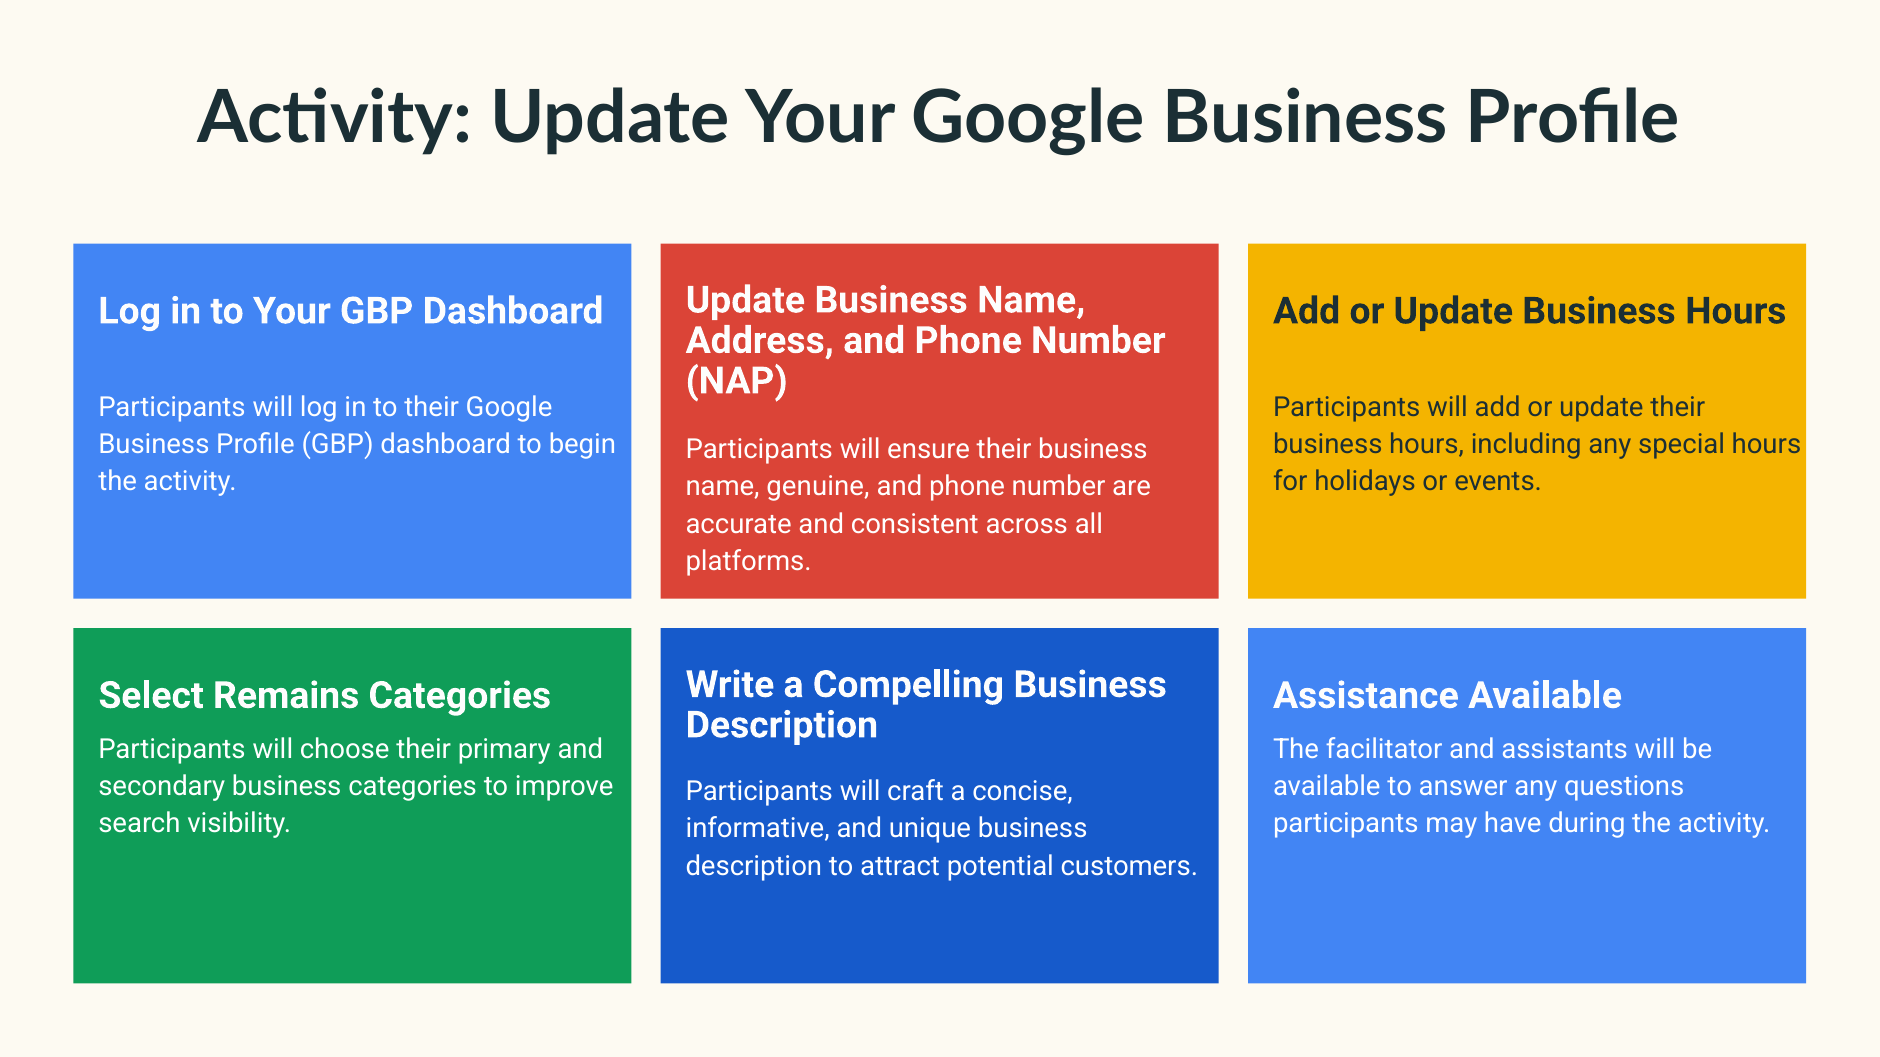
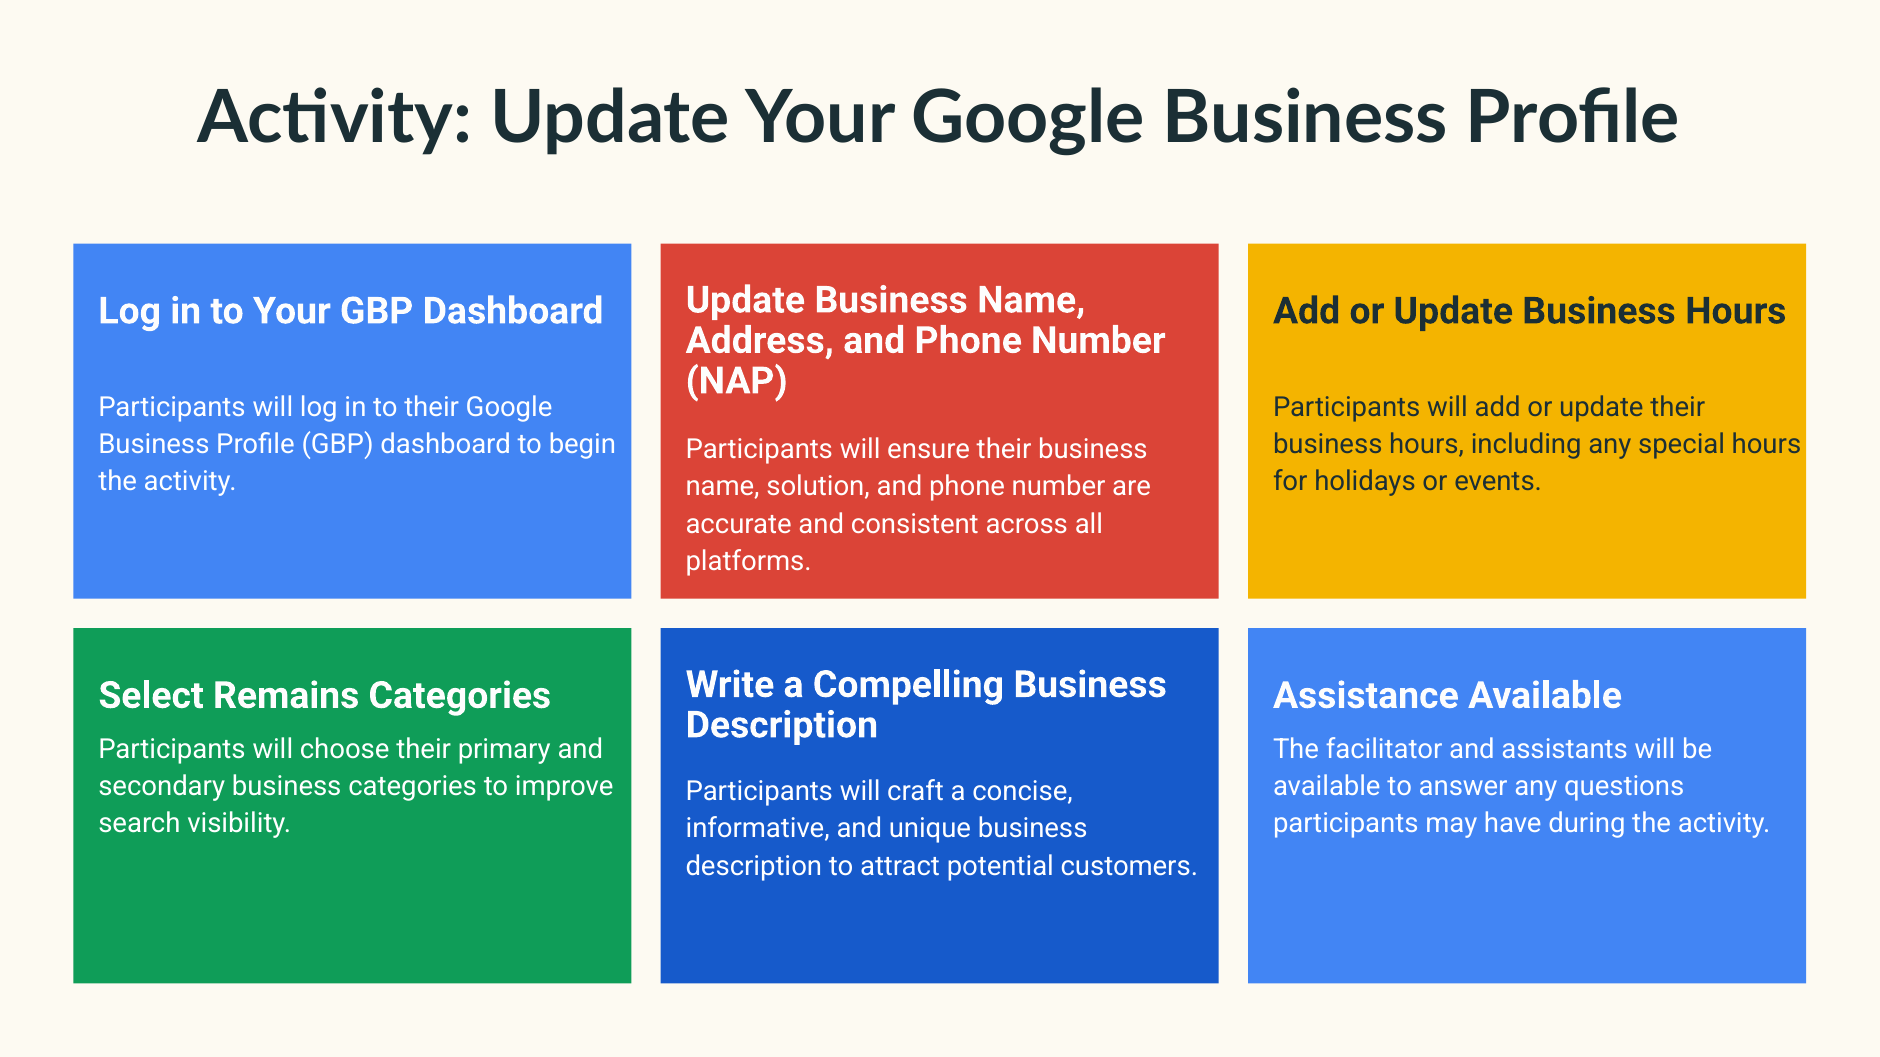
genuine: genuine -> solution (818, 487)
